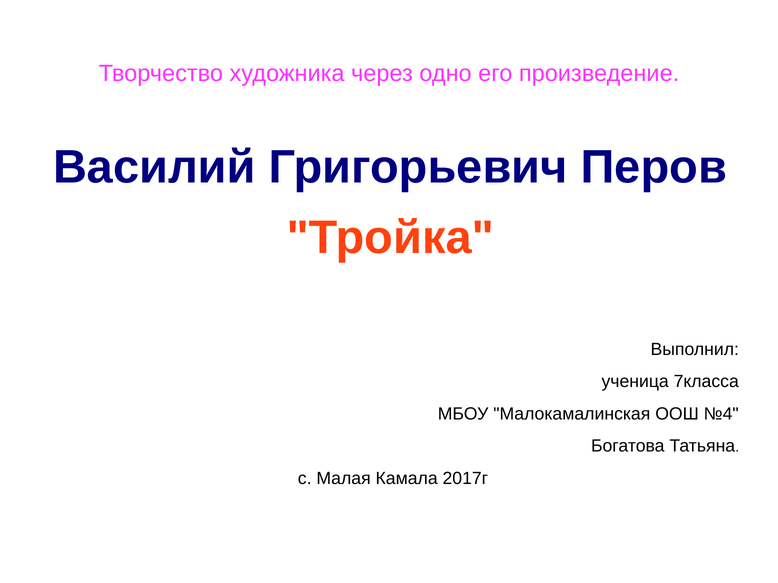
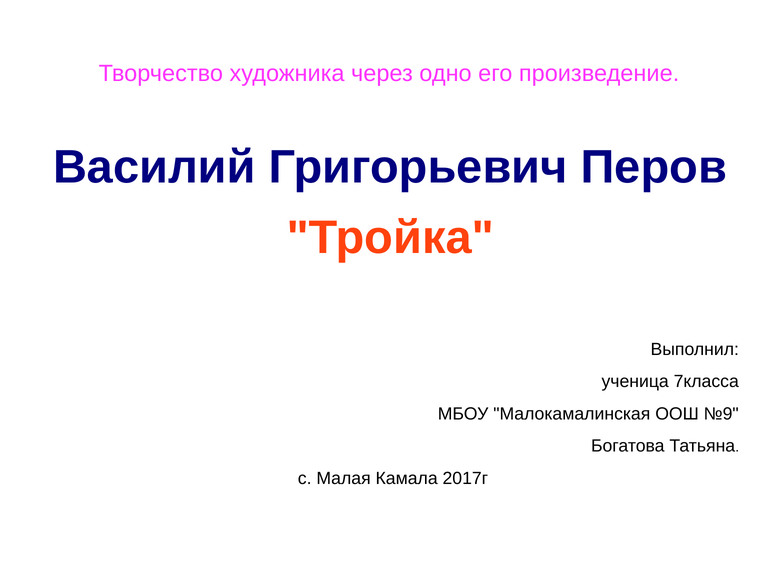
№4: №4 -> №9 (721, 414)
